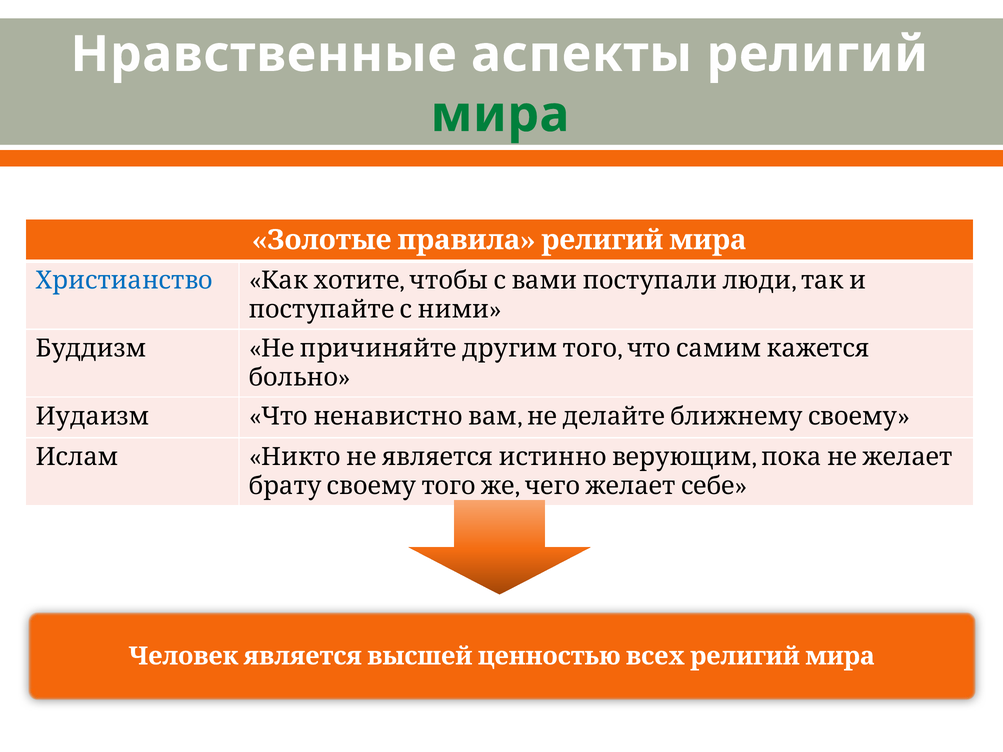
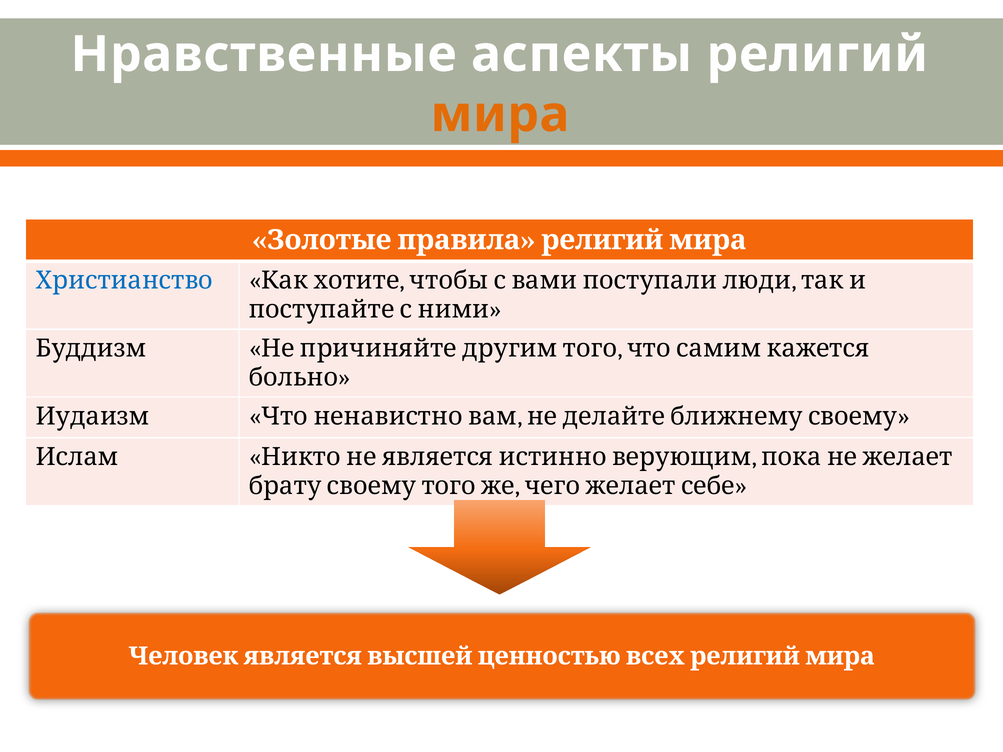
мира colour: green -> orange (500, 115)
